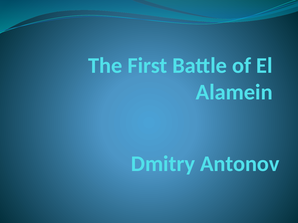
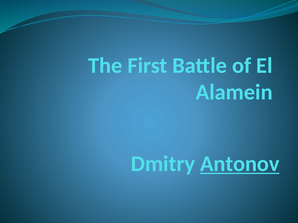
Antonov underline: none -> present (240, 164)
